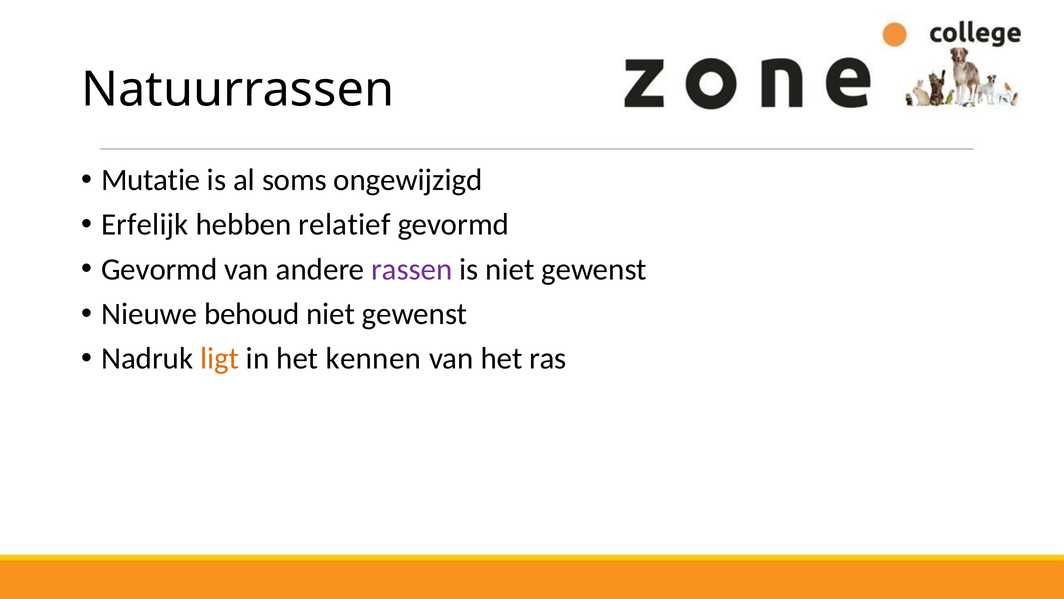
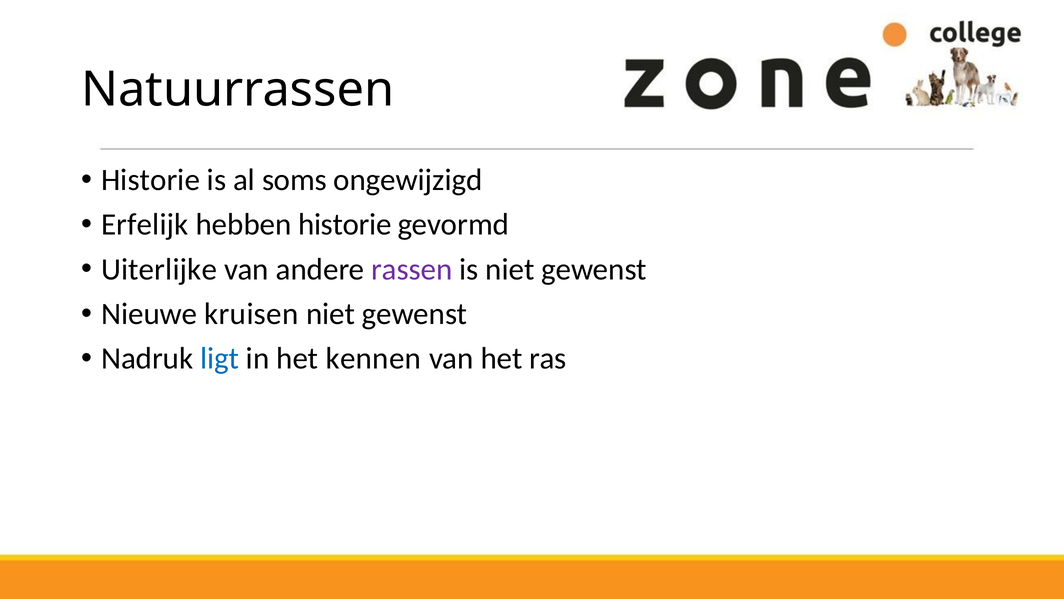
Mutatie: Mutatie -> Historie (151, 180)
hebben relatief: relatief -> historie (345, 225)
Gevormd: Gevormd -> Uiterlijke (159, 269)
behoud: behoud -> kruisen (251, 314)
ligt colour: orange -> blue (220, 358)
